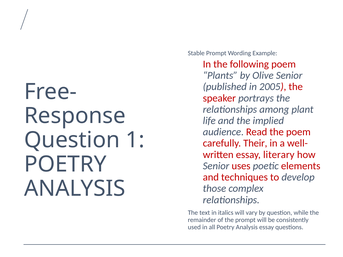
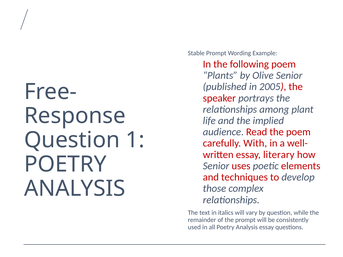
Their: Their -> With (255, 143)
